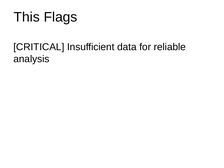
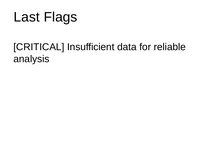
This: This -> Last (27, 17)
